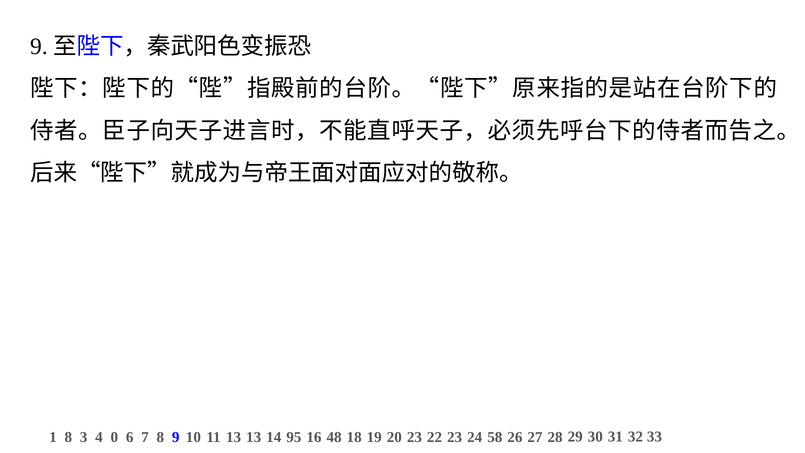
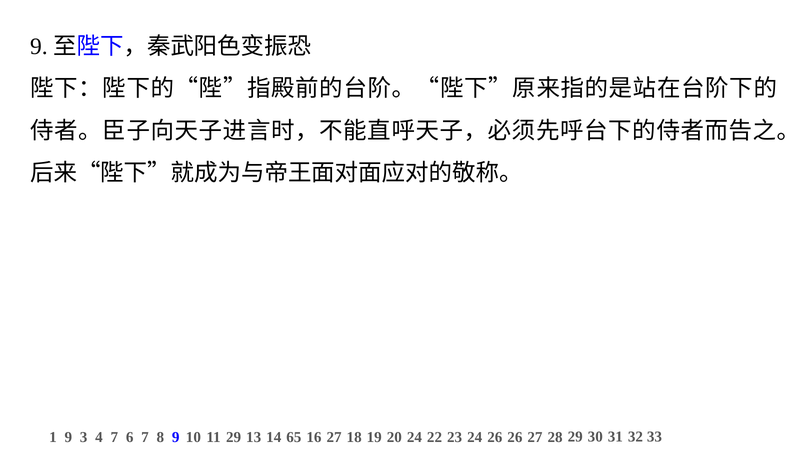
1 8: 8 -> 9 (68, 437)
4 0: 0 -> 7 (114, 437)
11 13: 13 -> 29 (234, 437)
95: 95 -> 65 (294, 437)
16 48: 48 -> 27 (334, 437)
20 23: 23 -> 24 (414, 437)
24 58: 58 -> 26 (495, 437)
